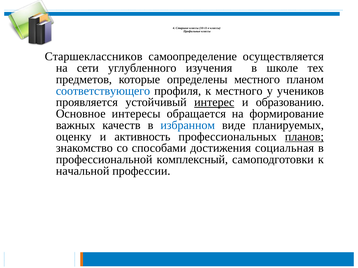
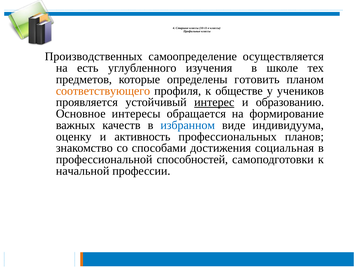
Старшеклассников: Старшеклассников -> Производственных (94, 57)
сети: сети -> есть (88, 68)
определены местного: местного -> готовить (257, 80)
соответствующего colour: blue -> orange (103, 91)
к местного: местного -> обществе (239, 91)
планируемых: планируемых -> индивидуума (288, 125)
планов underline: present -> none (304, 137)
комплексный: комплексный -> способностей (192, 160)
